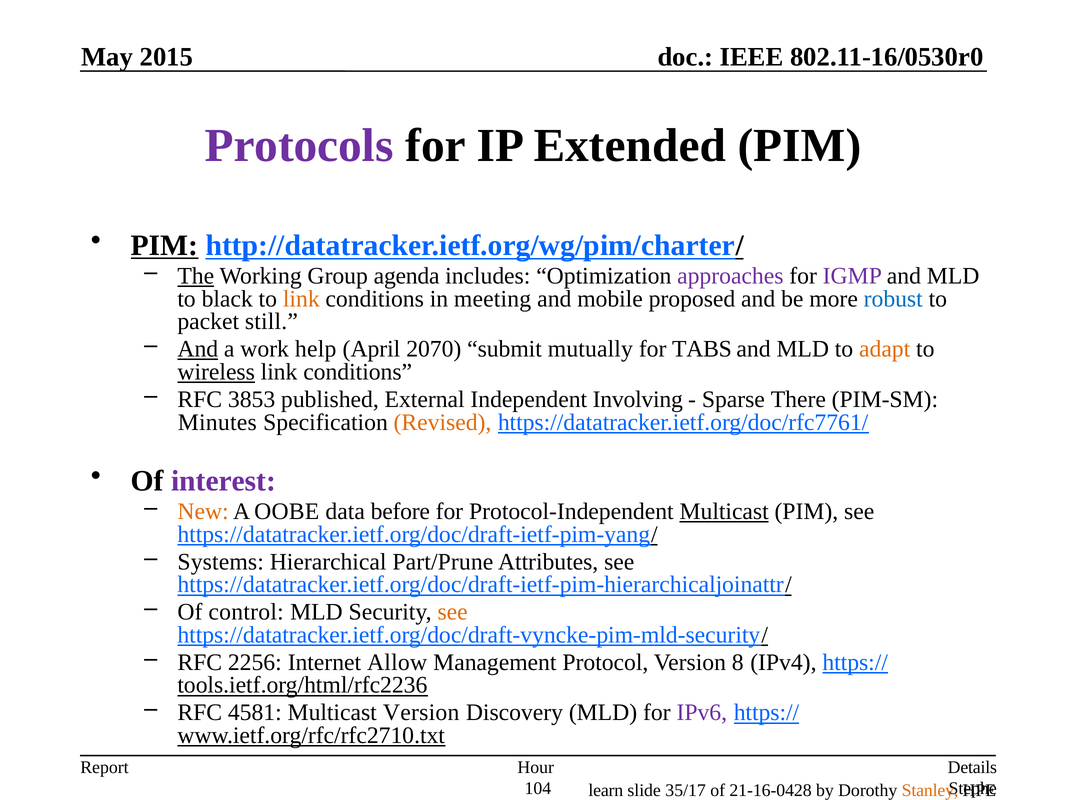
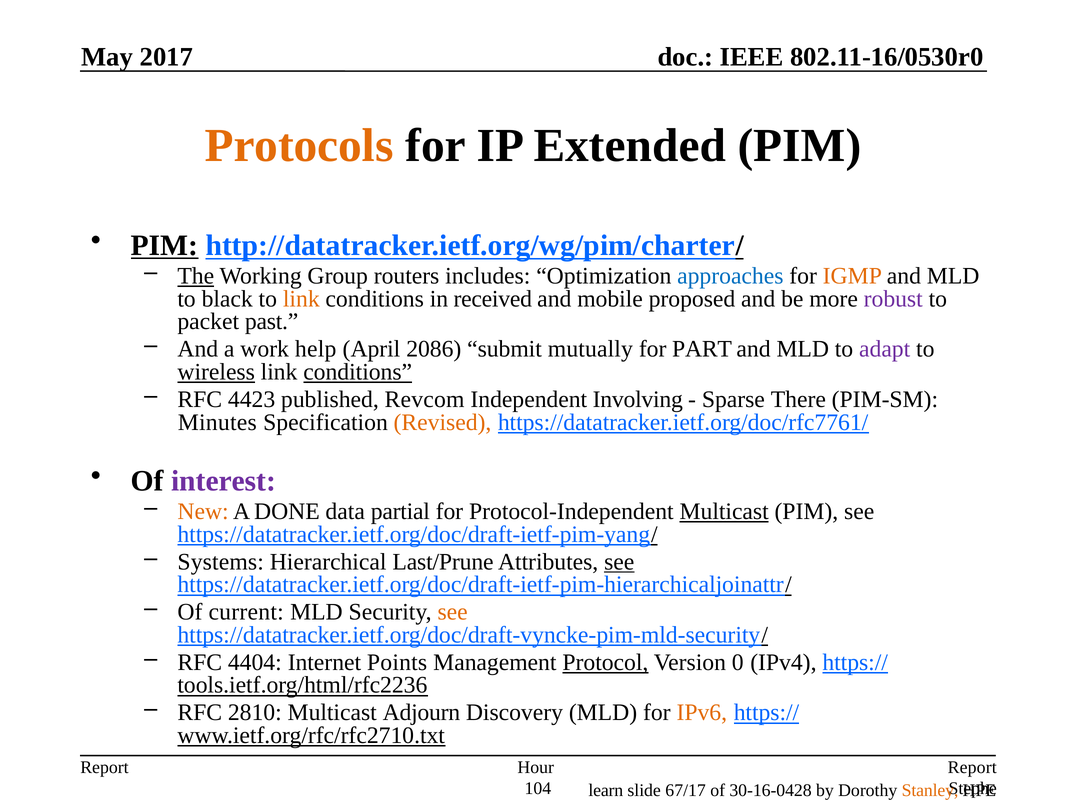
2015: 2015 -> 2017 (166, 57)
Protocols colour: purple -> orange (299, 146)
agenda: agenda -> routers (407, 276)
approaches colour: purple -> blue (730, 276)
IGMP colour: purple -> orange (852, 276)
meeting: meeting -> received (493, 299)
robust colour: blue -> purple (893, 299)
still: still -> past (272, 322)
And underline: present -> none (198, 349)
2070: 2070 -> 2086 (434, 349)
TABS: TABS -> PART (702, 349)
adapt colour: orange -> purple (885, 349)
conditions underline: none -> present (358, 372)
3853: 3853 -> 4423 (252, 400)
External: External -> Revcom (425, 400)
OOBE: OOBE -> DONE (287, 512)
before: before -> partial (400, 512)
Part/Prune: Part/Prune -> Last/Prune (443, 562)
see underline: none -> present (619, 562)
control: control -> current (246, 612)
2256: 2256 -> 4404 (255, 663)
Allow: Allow -> Points (397, 663)
Protocol underline: none -> present (605, 663)
8: 8 -> 0 (738, 663)
4581: 4581 -> 2810 (255, 713)
Multicast Version: Version -> Adjourn (421, 713)
IPv6 colour: purple -> orange (702, 713)
Details: Details -> Report (972, 768)
35/17: 35/17 -> 67/17 (686, 791)
21-16-0428: 21-16-0428 -> 30-16-0428 (771, 791)
